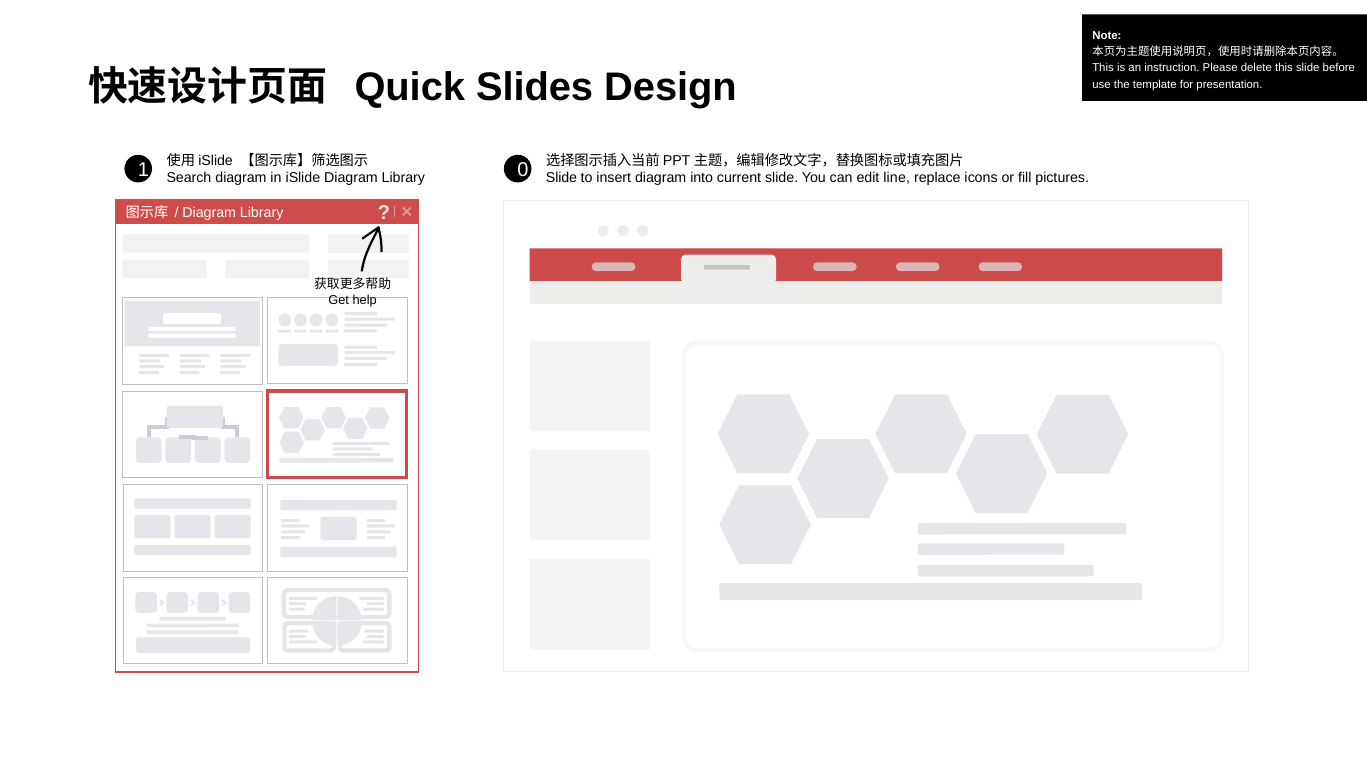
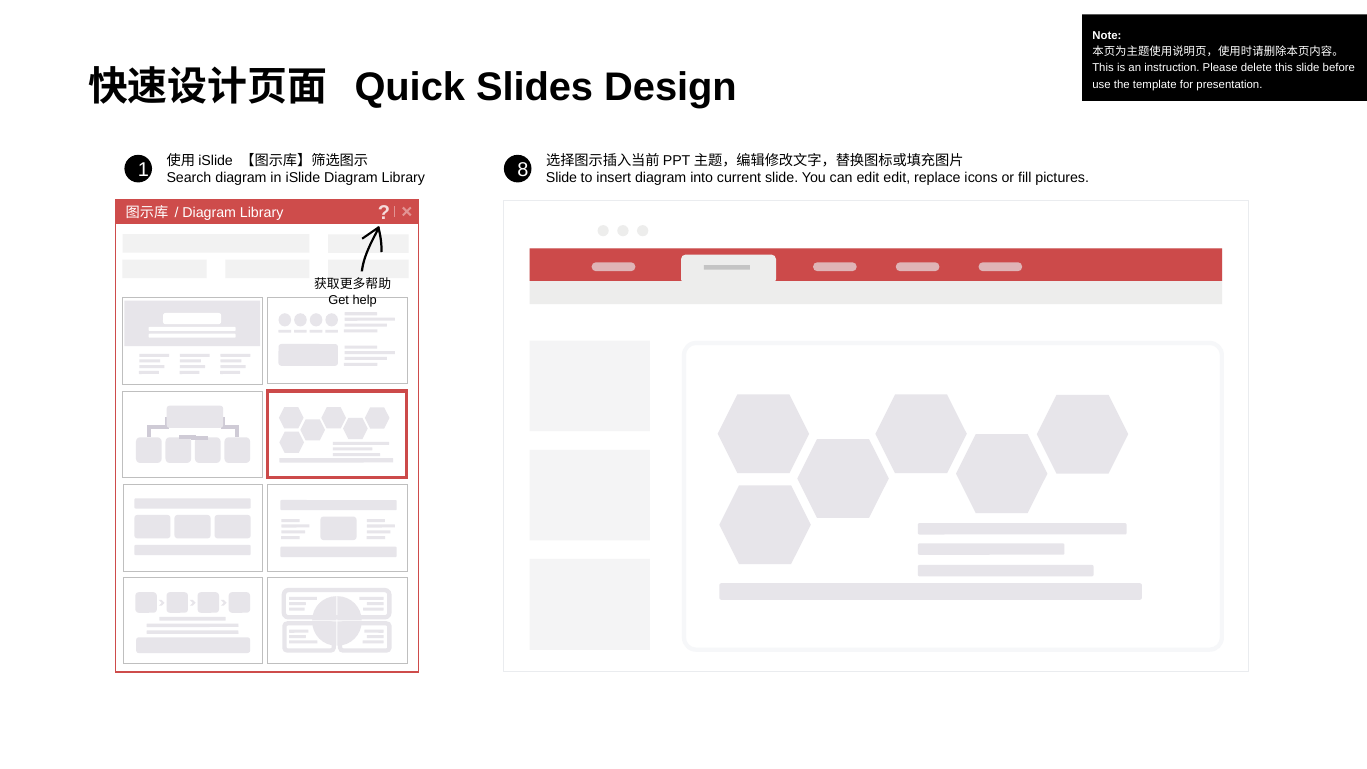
0: 0 -> 8 (523, 170)
edit line: line -> edit (897, 178)
